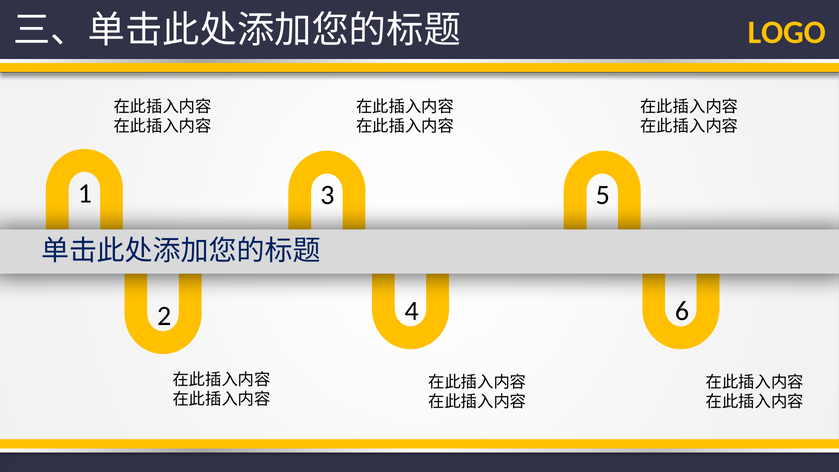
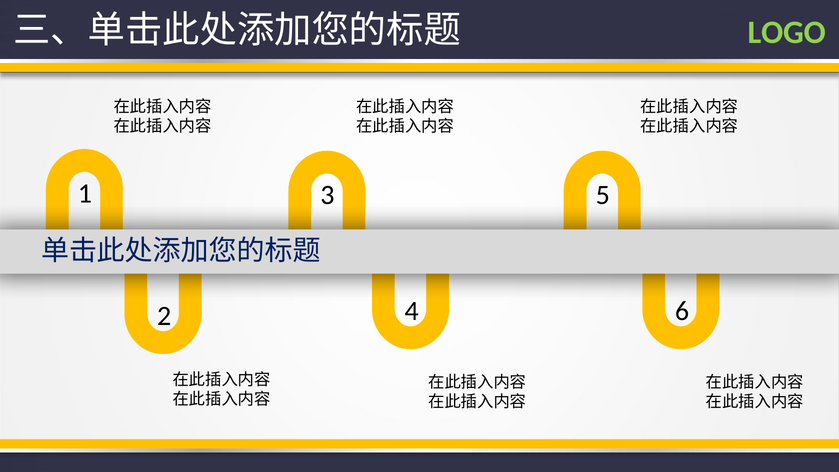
LOGO colour: yellow -> light green (787, 33)
